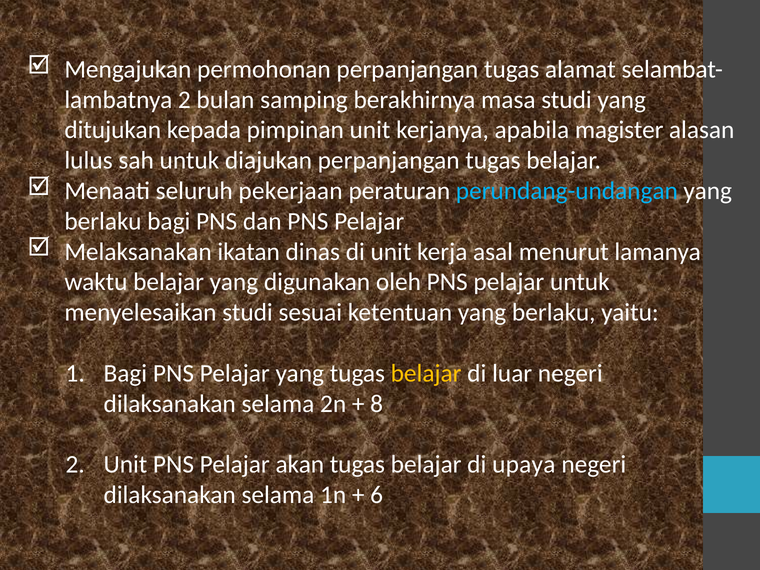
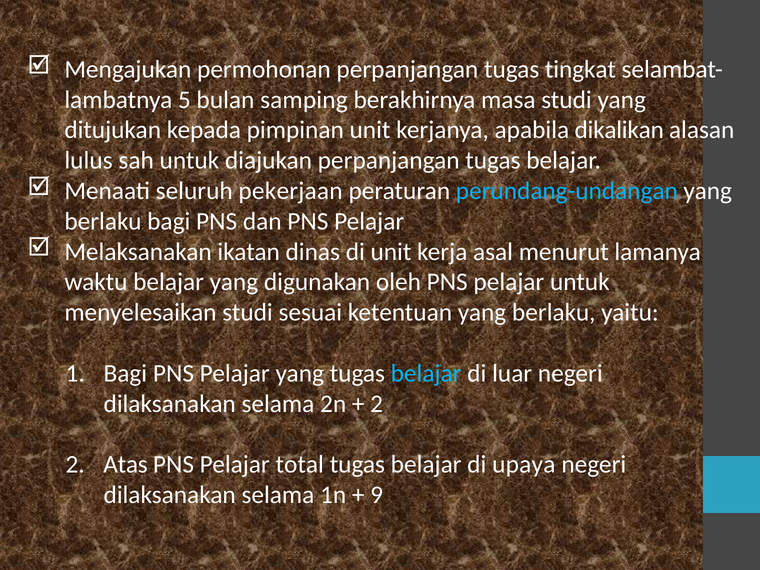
alamat: alamat -> tingkat (580, 69)
2: 2 -> 5 (184, 100)
magister: magister -> dikalikan (619, 130)
belajar colour: yellow -> light blue (426, 373)
8: 8 -> 2 (377, 404)
Unit: Unit -> Atas (125, 464)
akan: akan -> total (300, 464)
6: 6 -> 9 (377, 495)
